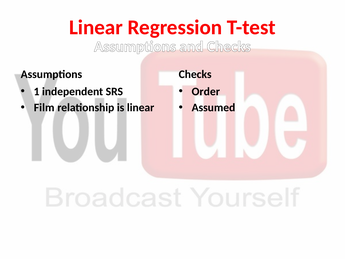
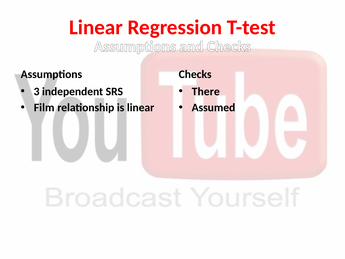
1: 1 -> 3 (37, 91)
Order: Order -> There (206, 91)
